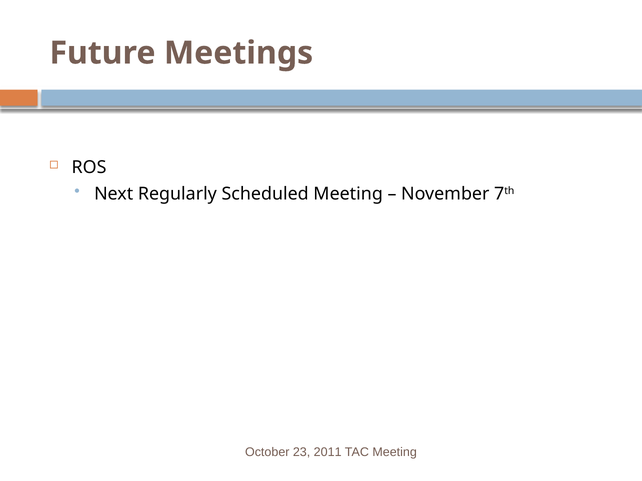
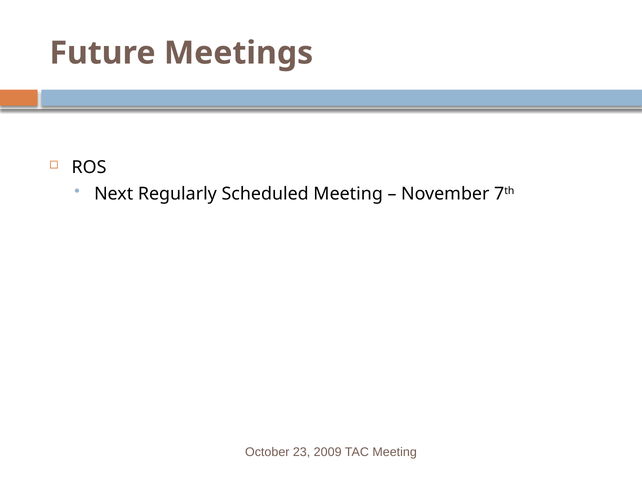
2011: 2011 -> 2009 (328, 452)
